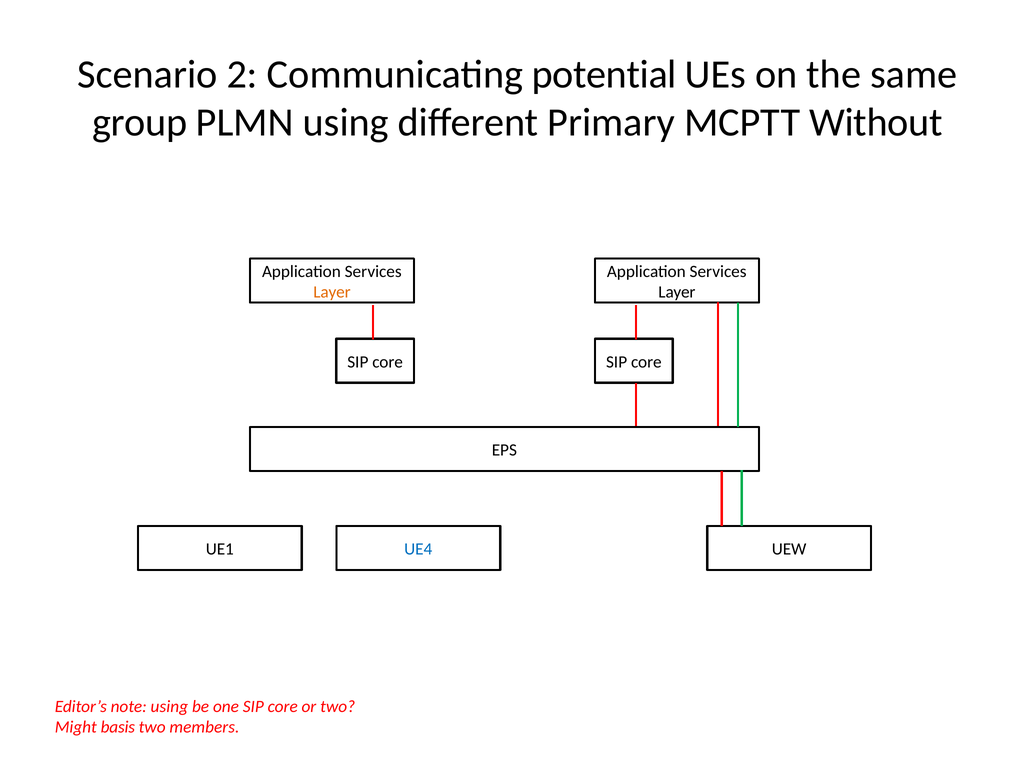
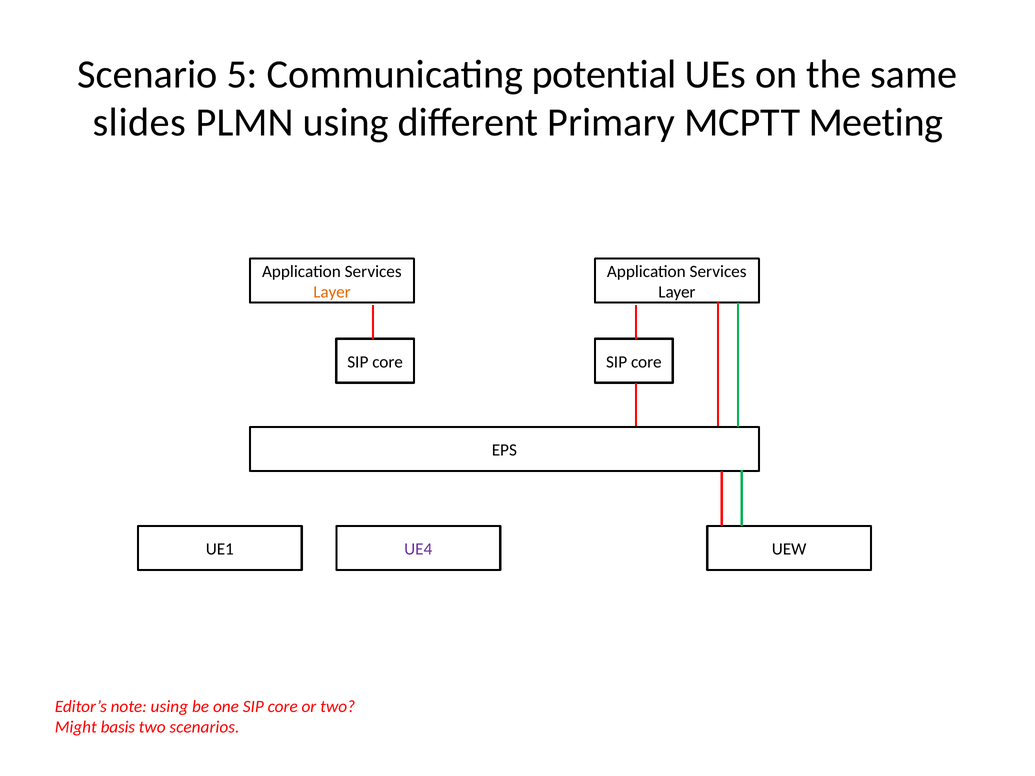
2: 2 -> 5 (242, 74)
group: group -> slides (139, 123)
Without: Without -> Meeting (876, 123)
UE4 colour: blue -> purple (418, 549)
members: members -> scenarios (204, 727)
